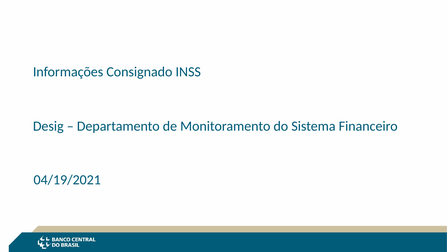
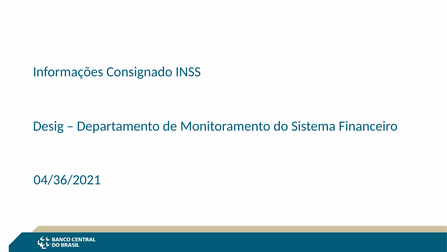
04/19/2021: 04/19/2021 -> 04/36/2021 (67, 179)
